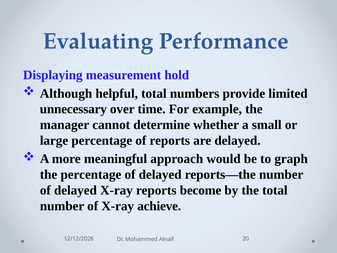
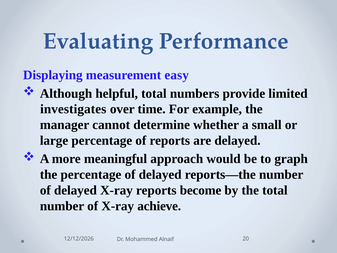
hold: hold -> easy (177, 75)
unnecessary: unnecessary -> investigates (73, 109)
